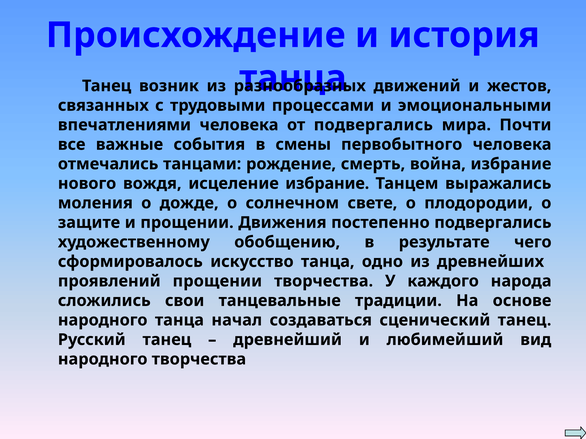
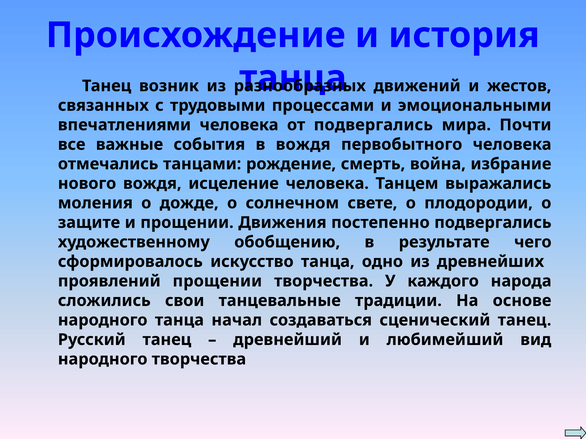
в смены: смены -> вождя (303, 145)
исцеление избрание: избрание -> человека (327, 184)
